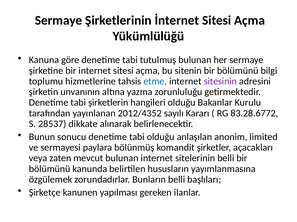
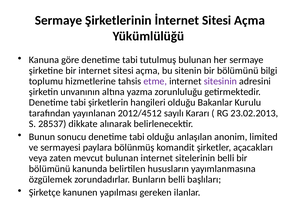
etme colour: blue -> purple (155, 81)
2012/4352: 2012/4352 -> 2012/4512 (140, 114)
83.28.6772: 83.28.6772 -> 23.02.2013 (254, 114)
